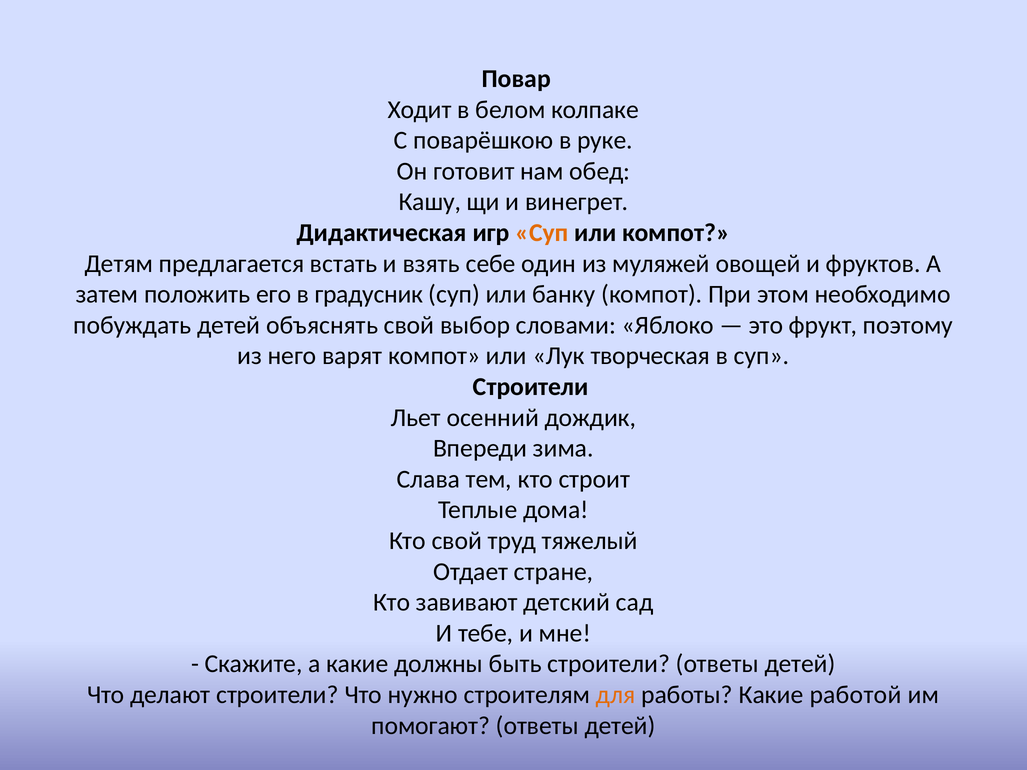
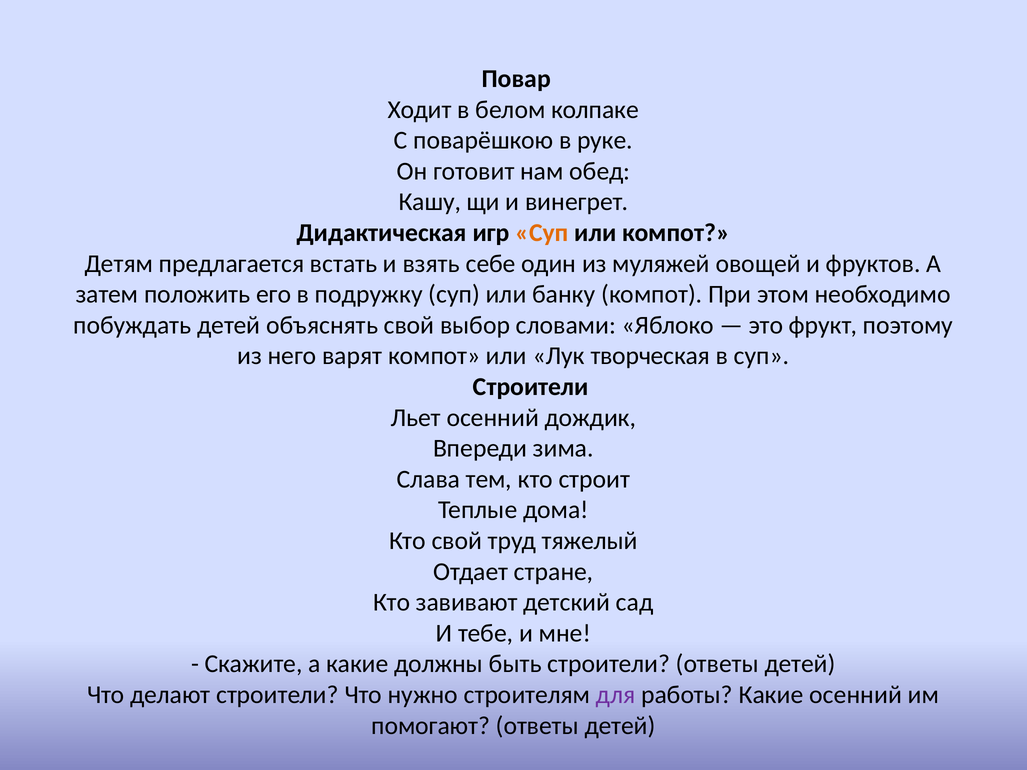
градусник: градусник -> подружку (369, 294)
для colour: orange -> purple (616, 695)
Какие работой: работой -> осенний (856, 695)
